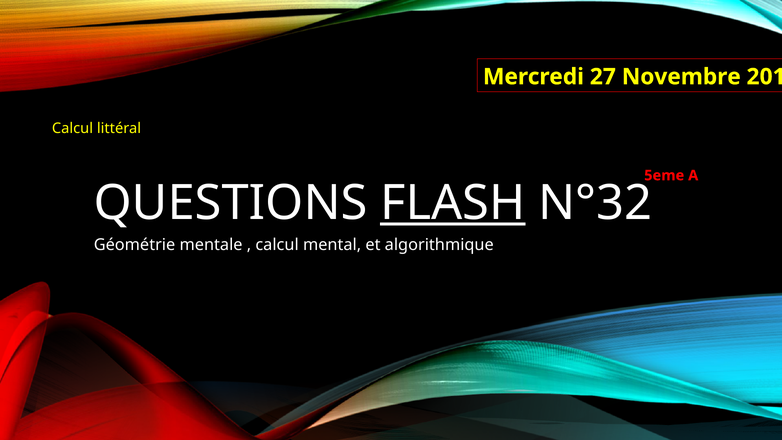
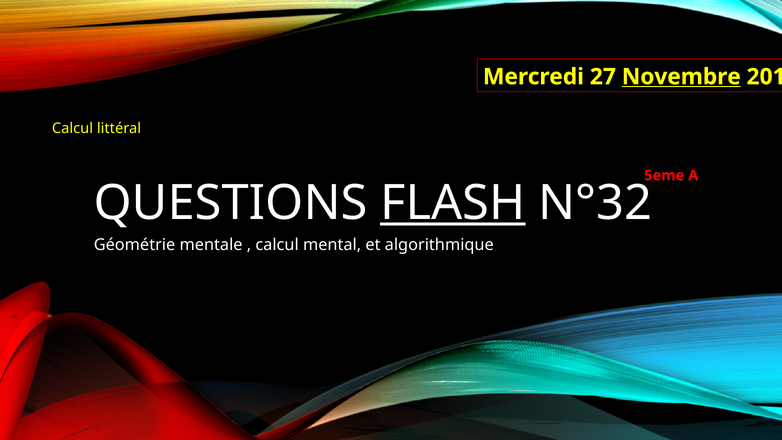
Novembre underline: none -> present (681, 77)
